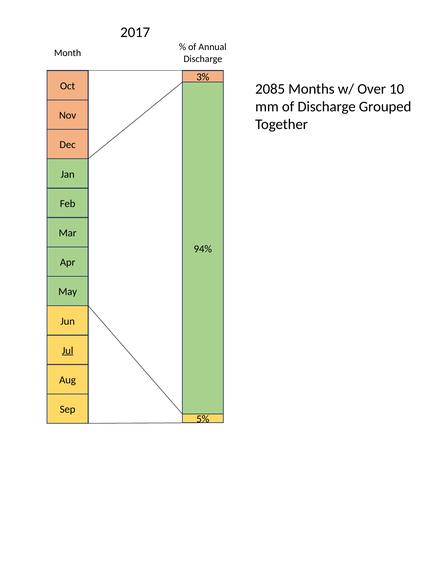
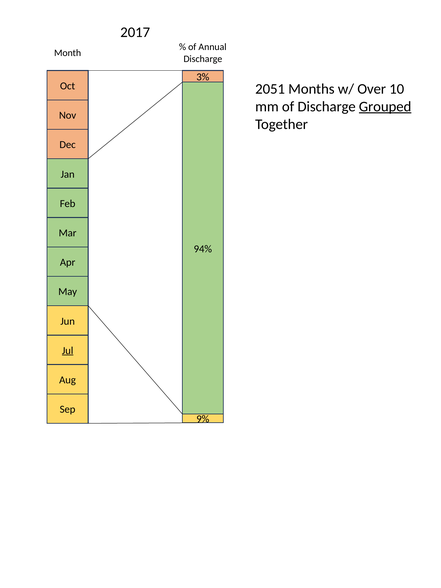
2085: 2085 -> 2051 (270, 89)
Grouped underline: none -> present (385, 107)
5%: 5% -> 9% (203, 419)
